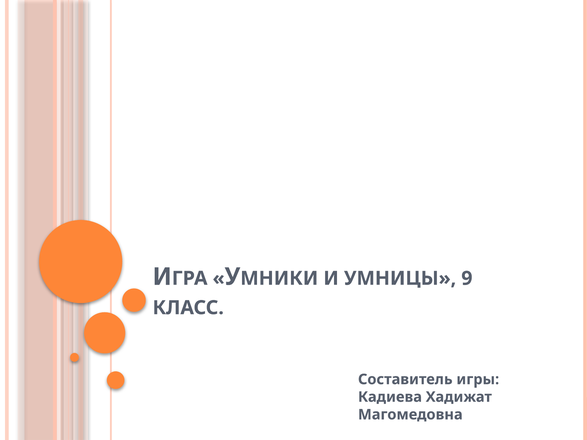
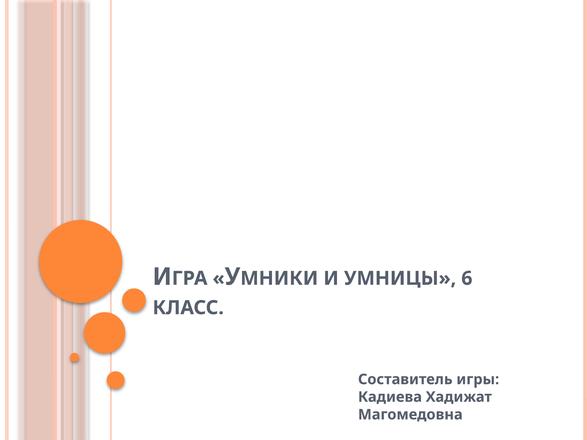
9: 9 -> 6 (467, 279)
